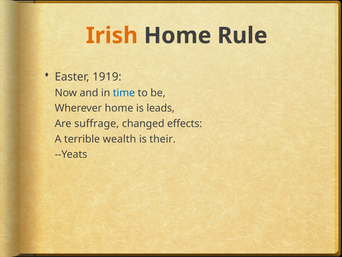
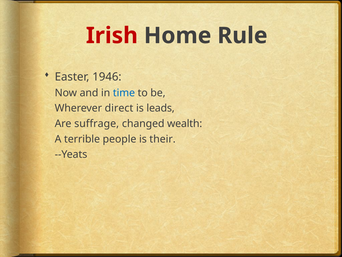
Irish colour: orange -> red (112, 36)
1919: 1919 -> 1946 (107, 77)
Wherever home: home -> direct (119, 108)
effects: effects -> wealth (185, 123)
wealth: wealth -> people (120, 139)
